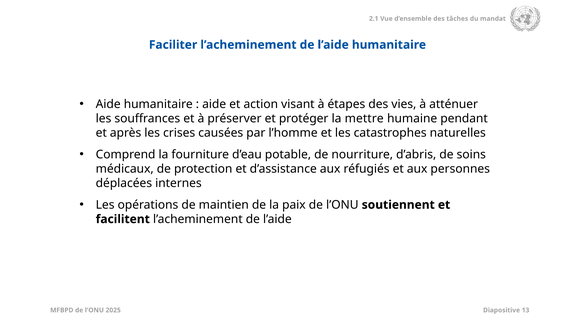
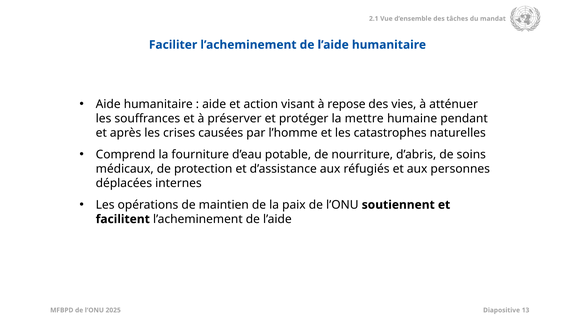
étapes: étapes -> repose (346, 104)
